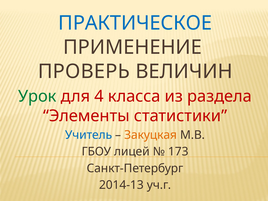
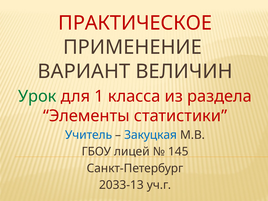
ПРАКТИЧЕСКОЕ colour: blue -> red (135, 23)
ПРОВЕРЬ: ПРОВЕРЬ -> ВАРИАНТ (84, 71)
4: 4 -> 1 (99, 96)
Закуцкая colour: orange -> blue (151, 135)
173: 173 -> 145 (178, 152)
2014-13: 2014-13 -> 2033-13 (121, 185)
